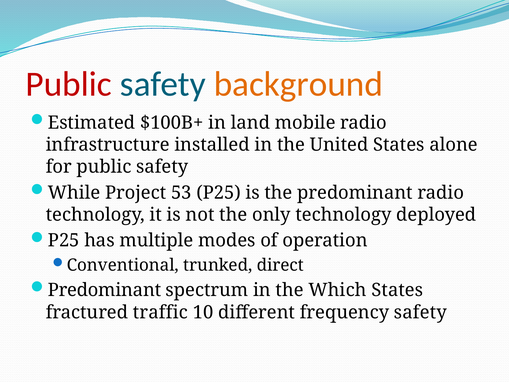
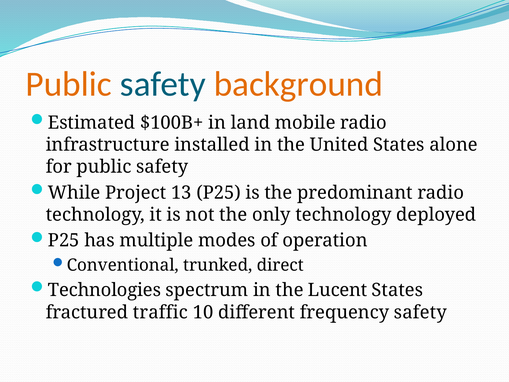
Public colour: red -> orange (69, 84)
53: 53 -> 13 (181, 193)
Predominant: Predominant -> Technologies (104, 290)
Which: Which -> Lucent (338, 290)
